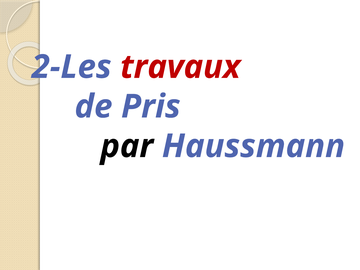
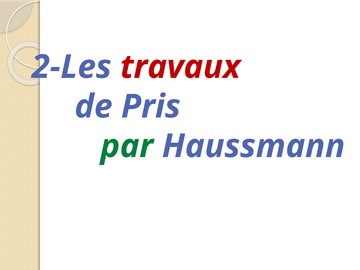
par colour: black -> green (127, 146)
